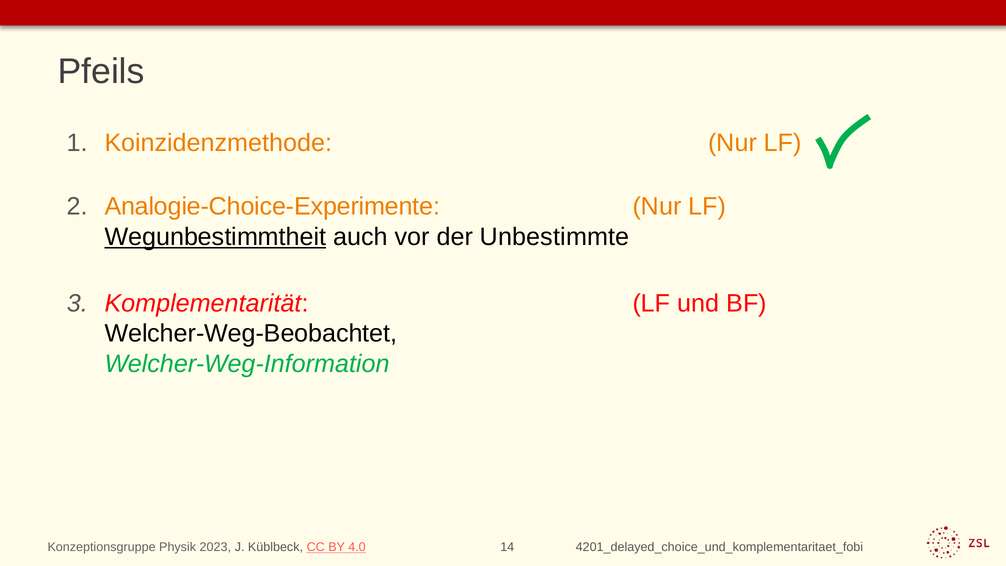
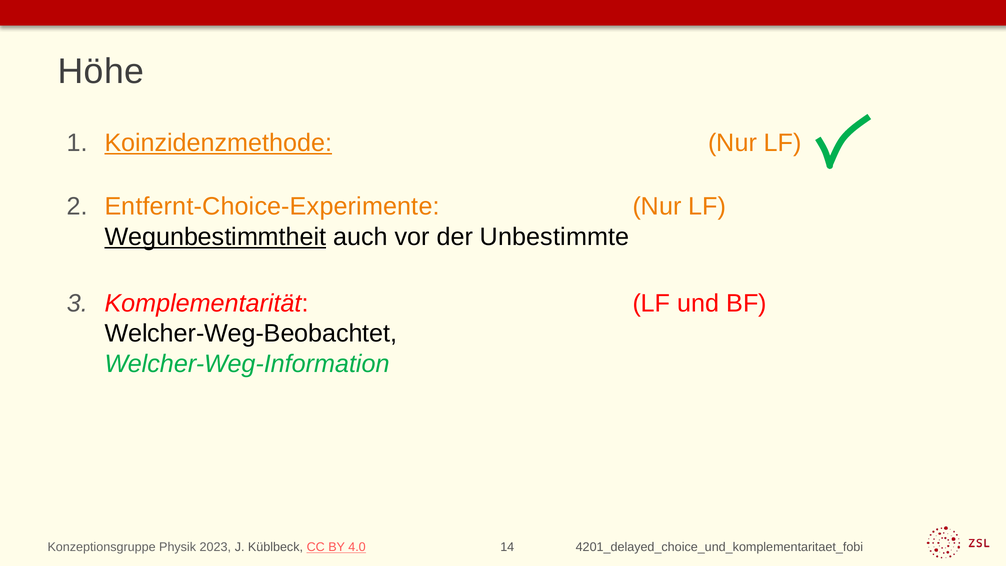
Pfeils: Pfeils -> Höhe (101, 72)
Koinzidenzmethode underline: none -> present (218, 143)
Analogie-Choice-Experimente: Analogie-Choice-Experimente -> Entfernt-Choice-Experimente (272, 207)
